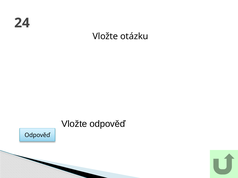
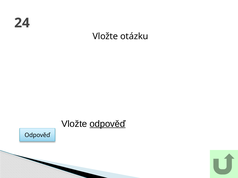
odpověď underline: none -> present (108, 124)
